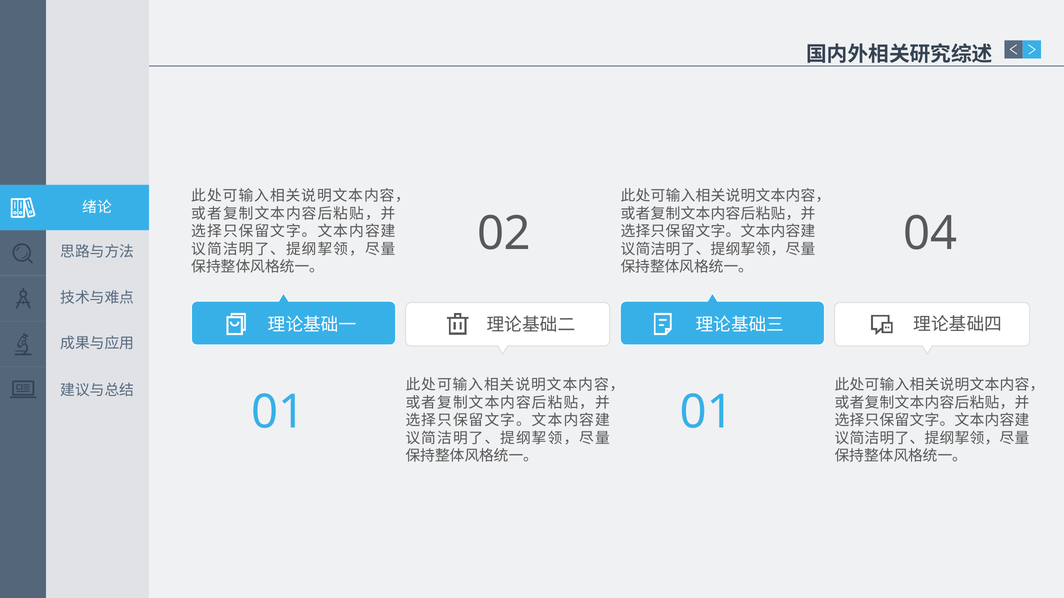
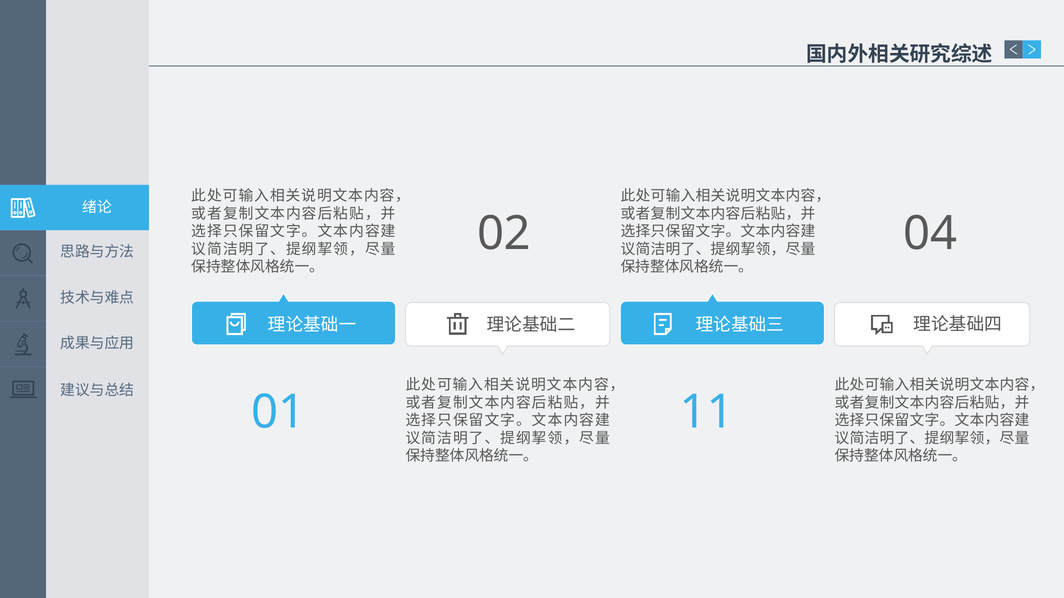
01 01: 01 -> 11 (707, 412)
